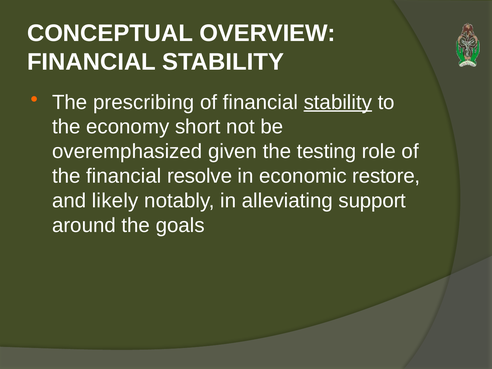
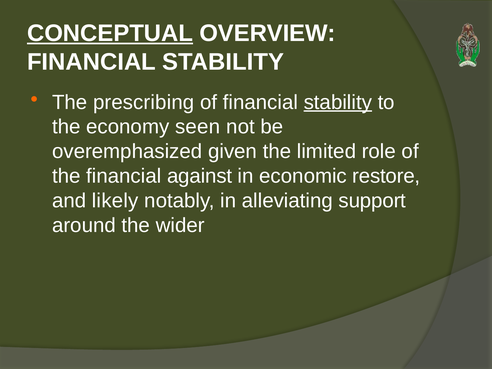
CONCEPTUAL underline: none -> present (110, 33)
short: short -> seen (198, 127)
testing: testing -> limited (326, 151)
resolve: resolve -> against (200, 176)
goals: goals -> wider (180, 225)
